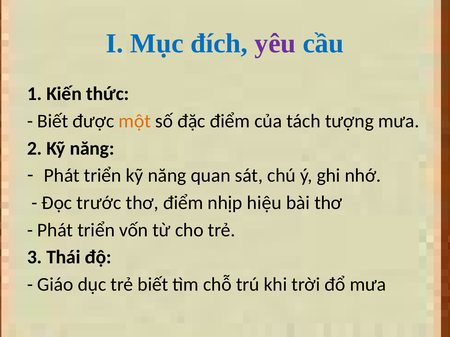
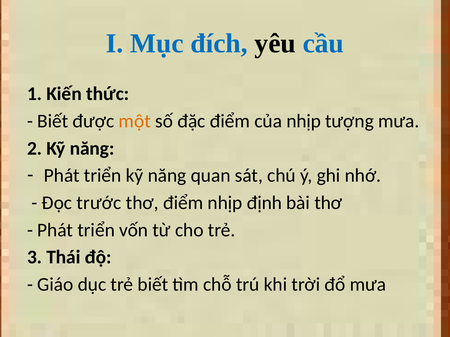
yêu colour: purple -> black (275, 44)
của tách: tách -> nhịp (304, 121)
hiệu: hiệu -> định (264, 203)
